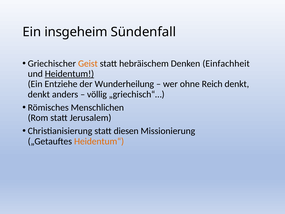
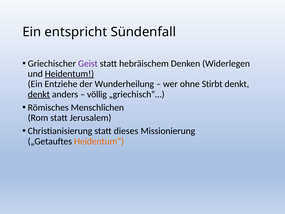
insgeheim: insgeheim -> entspricht (76, 32)
Geist colour: orange -> purple (88, 63)
Einfachheit: Einfachheit -> Widerlegen (226, 63)
Reich: Reich -> Stirbt (212, 84)
denkt underline: none -> present (39, 94)
diesen: diesen -> dieses (126, 131)
